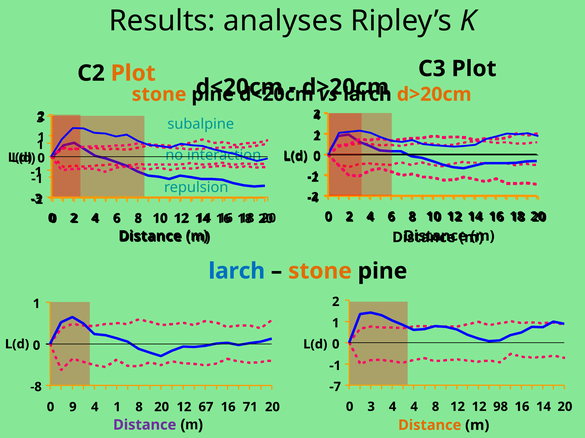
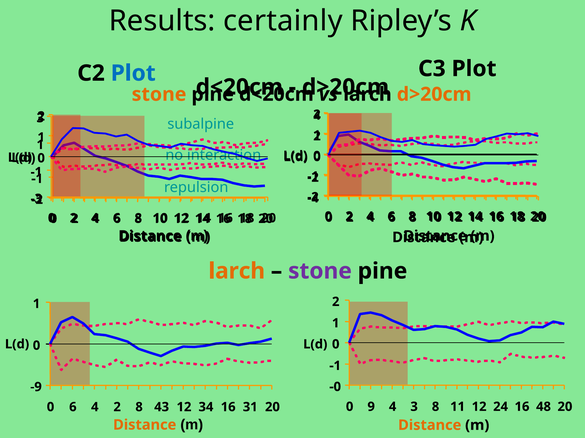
analyses: analyses -> certainly (283, 21)
Plot colour: orange -> blue (133, 73)
larch colour: blue -> orange (237, 271)
stone colour: orange -> purple (320, 271)
-7: -7 -> -0 (335, 387)
-8: -8 -> -9 (36, 388)
0 3: 3 -> 9 (371, 407)
4 4: 4 -> 3 (414, 407)
8 12: 12 -> 11 (458, 407)
98: 98 -> 24 (501, 407)
16 14: 14 -> 48 (544, 407)
0 9: 9 -> 6 (73, 408)
4 1: 1 -> 2 (117, 408)
8 20: 20 -> 43 (162, 408)
67: 67 -> 34 (206, 408)
71: 71 -> 31 (250, 408)
Distance colour: purple -> orange (145, 426)
